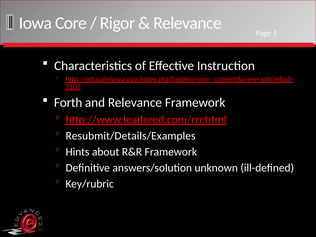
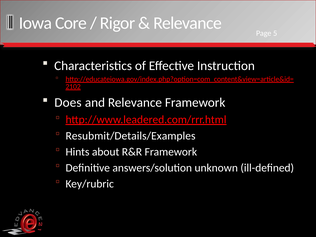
Forth: Forth -> Does (68, 103)
